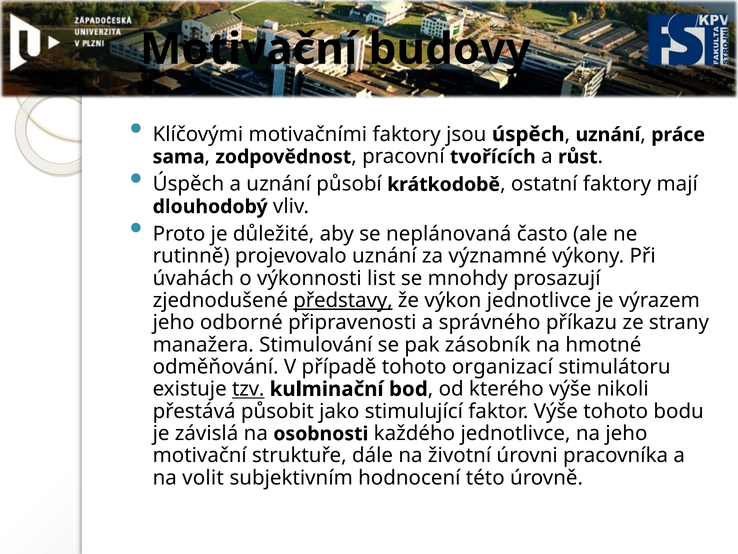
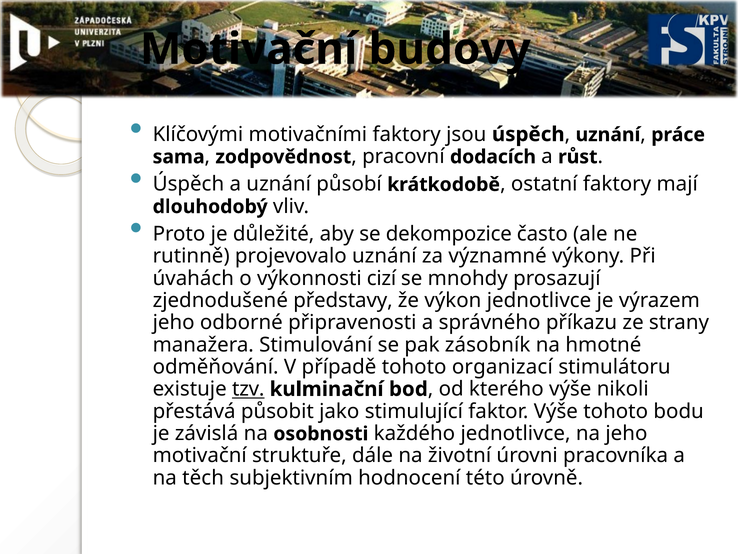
tvořících: tvořících -> dodacích (493, 157)
neplánovaná: neplánovaná -> dekompozice (449, 234)
list: list -> cizí (381, 278)
představy underline: present -> none (343, 300)
volit: volit -> těch (203, 477)
